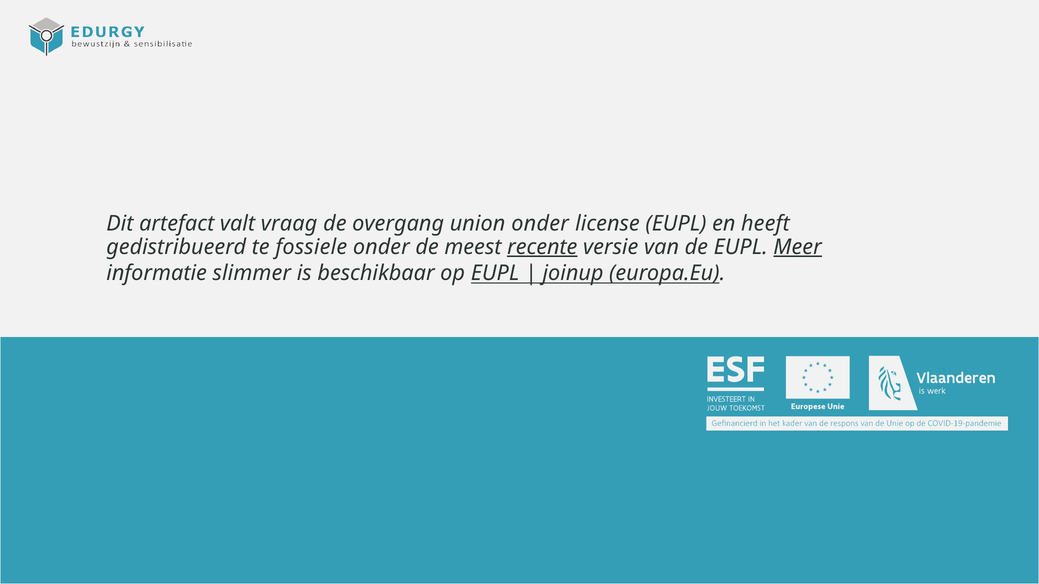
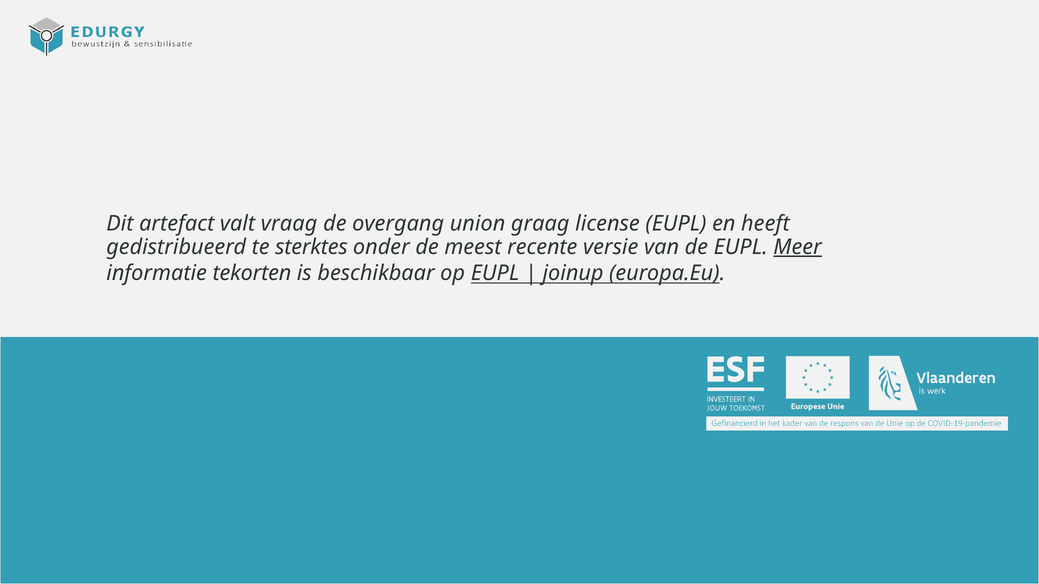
union onder: onder -> graag (540, 224)
fossiele: fossiele -> sterktes (311, 247)
recente underline: present -> none (542, 247)
slimmer: slimmer -> tekorten (252, 273)
